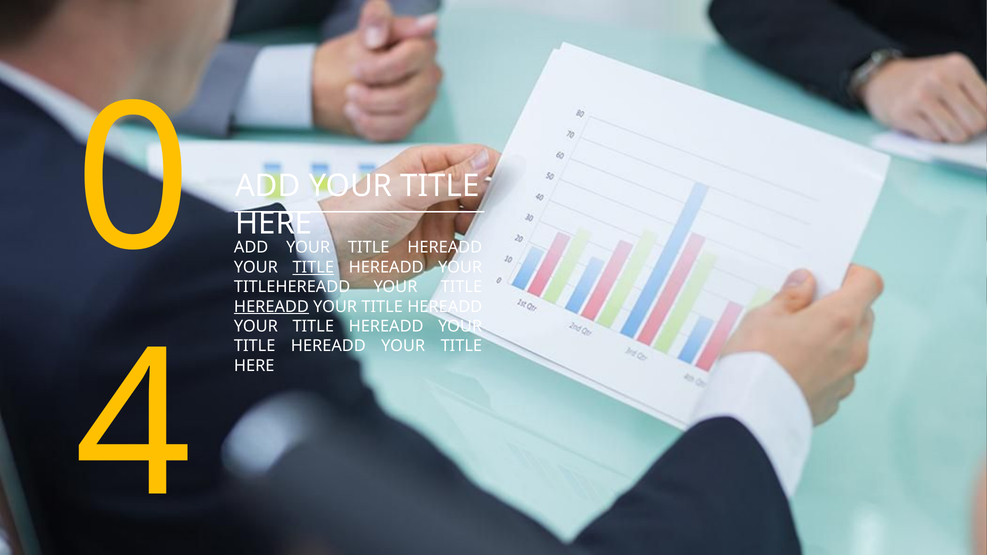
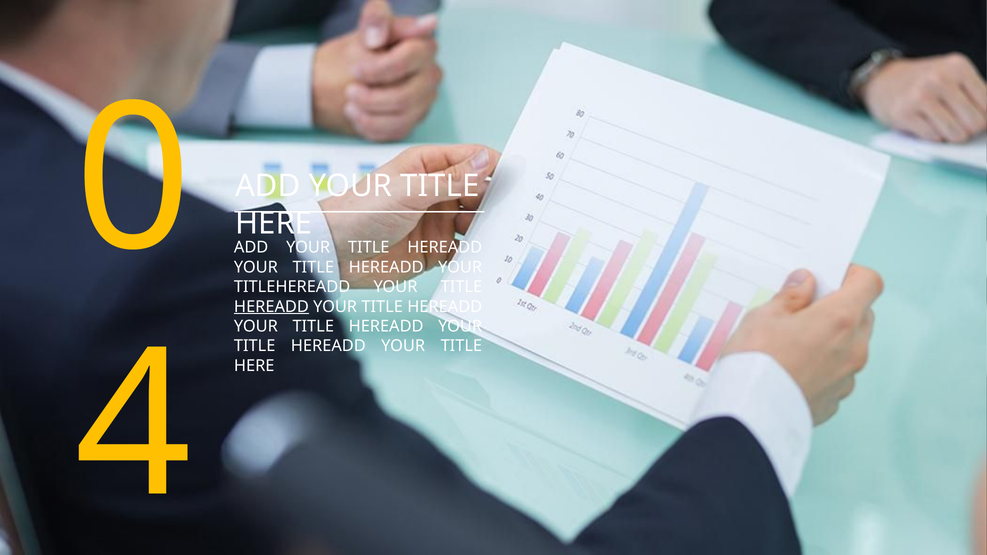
TITLE underline: present -> none (313, 267)
